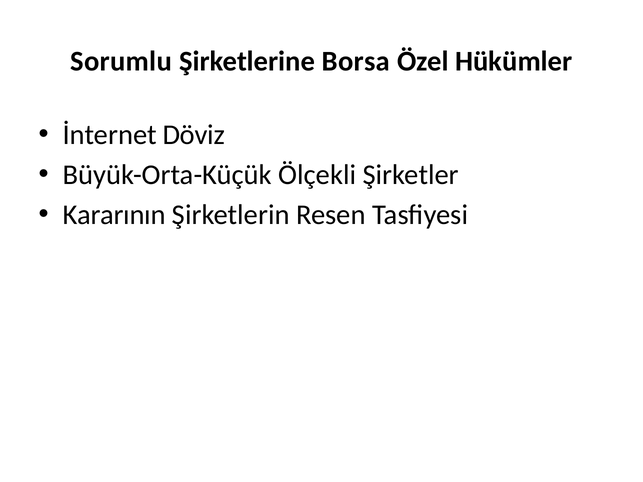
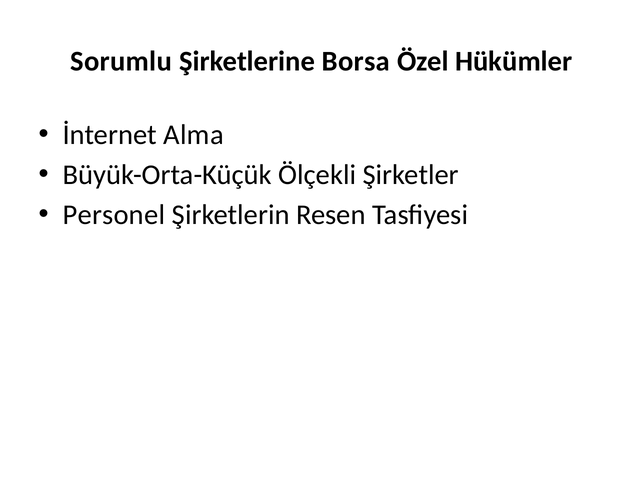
Döviz: Döviz -> Alma (193, 135)
Kararının: Kararının -> Personel (114, 215)
